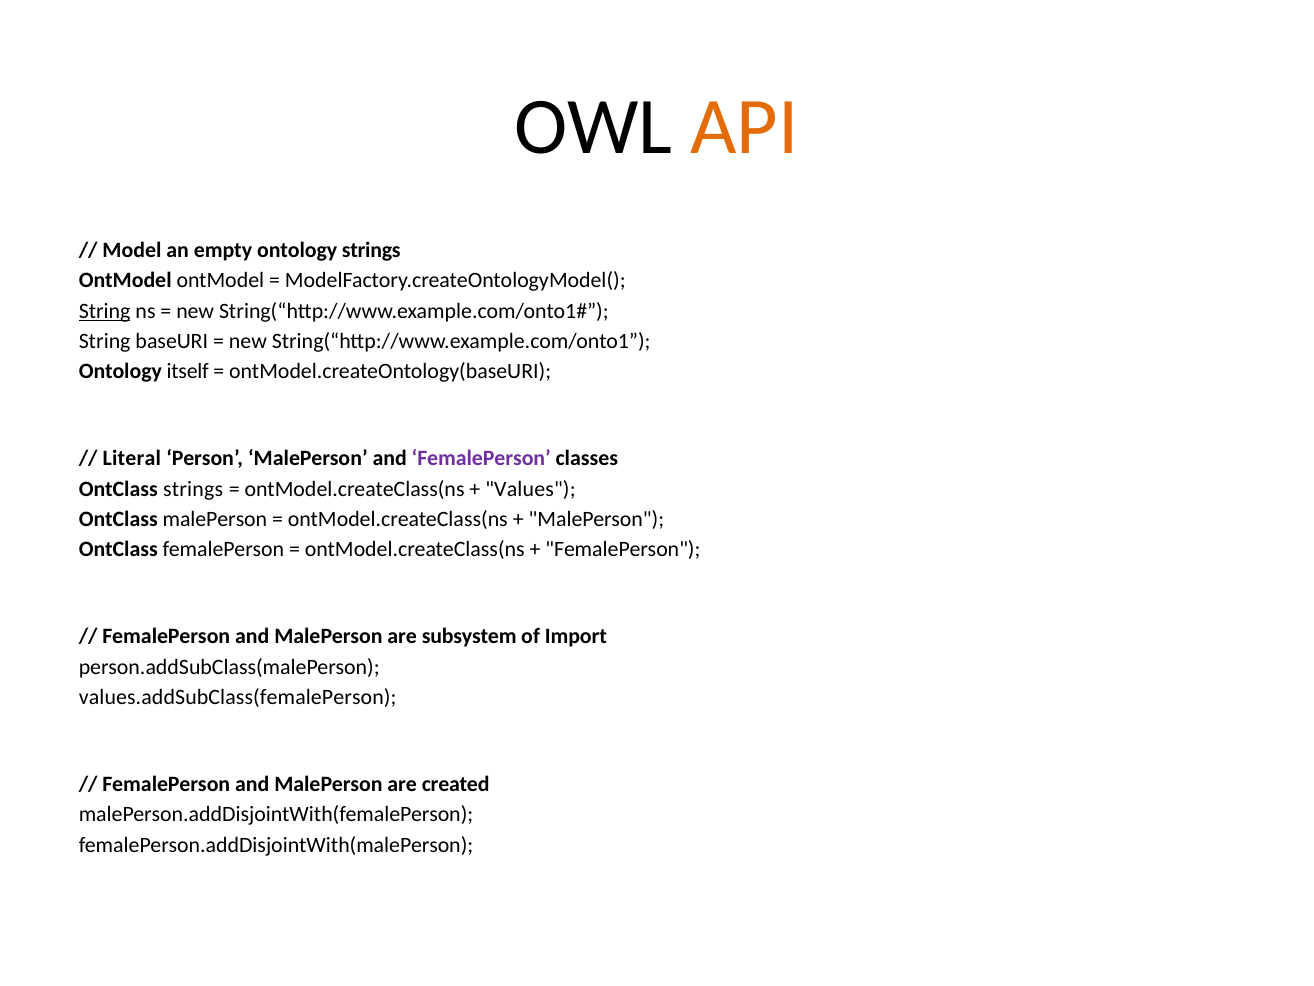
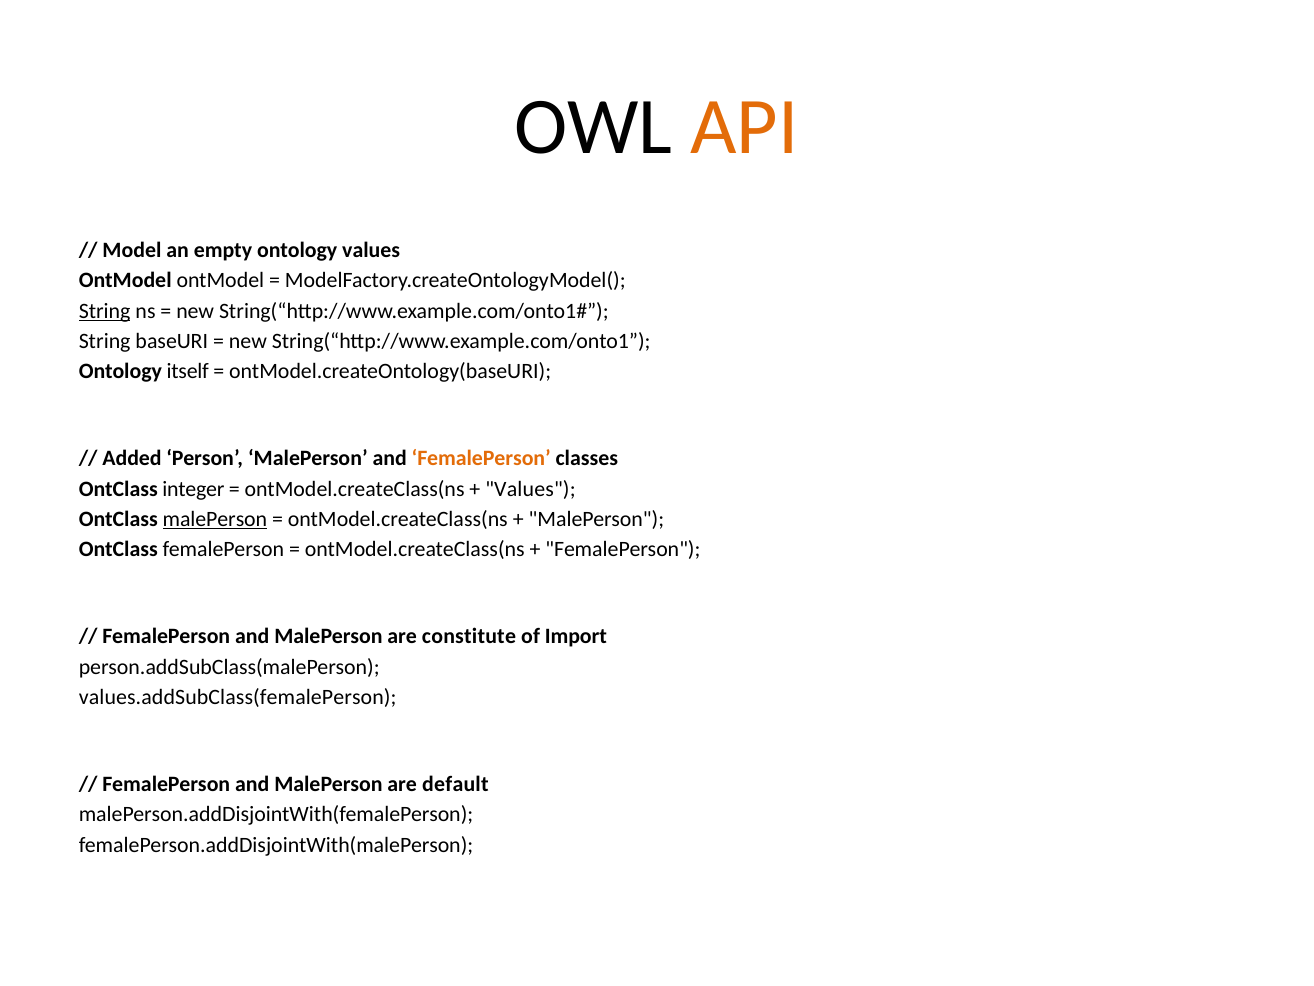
ontology strings: strings -> values (371, 250)
Literal: Literal -> Added (132, 458)
FemalePerson colour: purple -> orange (481, 458)
OntClass strings: strings -> integer (193, 489)
malePerson underline: none -> present (215, 519)
subsystem: subsystem -> constitute (469, 636)
created: created -> default (455, 784)
